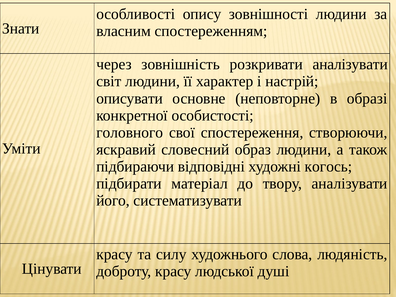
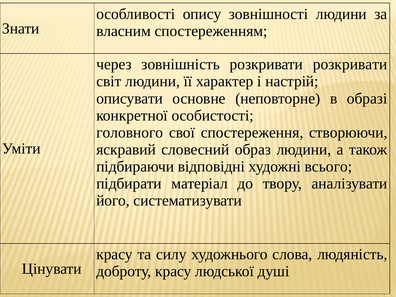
розкривати аналізувати: аналізувати -> розкривати (350, 64)
когось: когось -> всього (328, 167)
